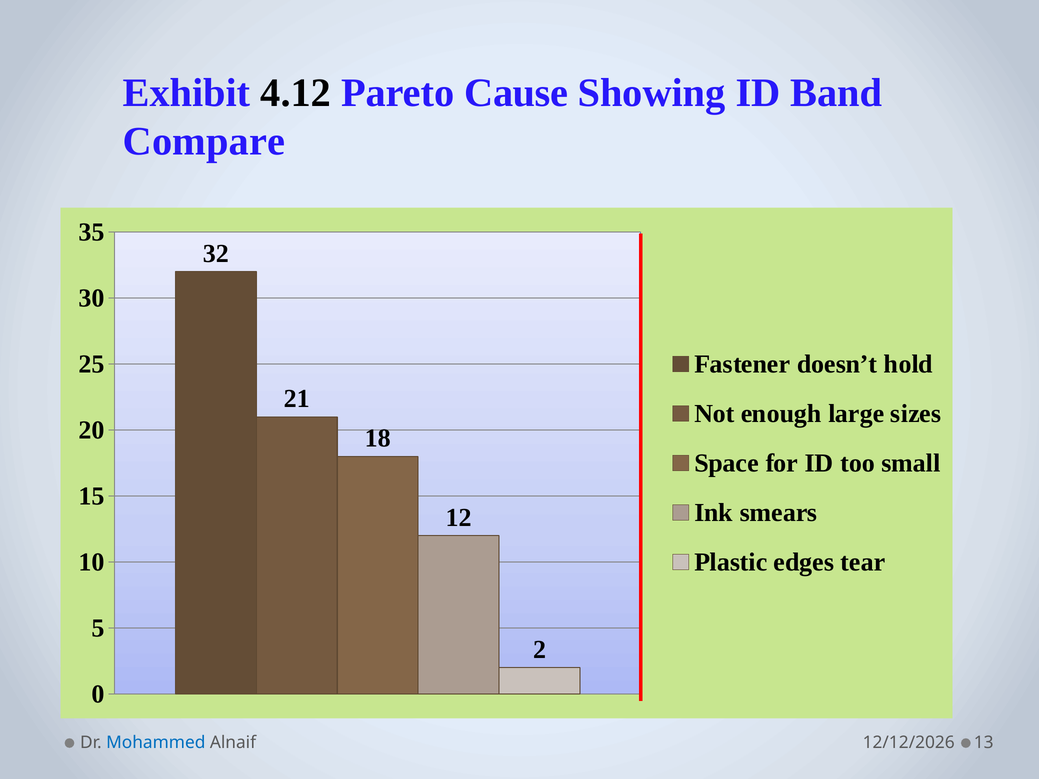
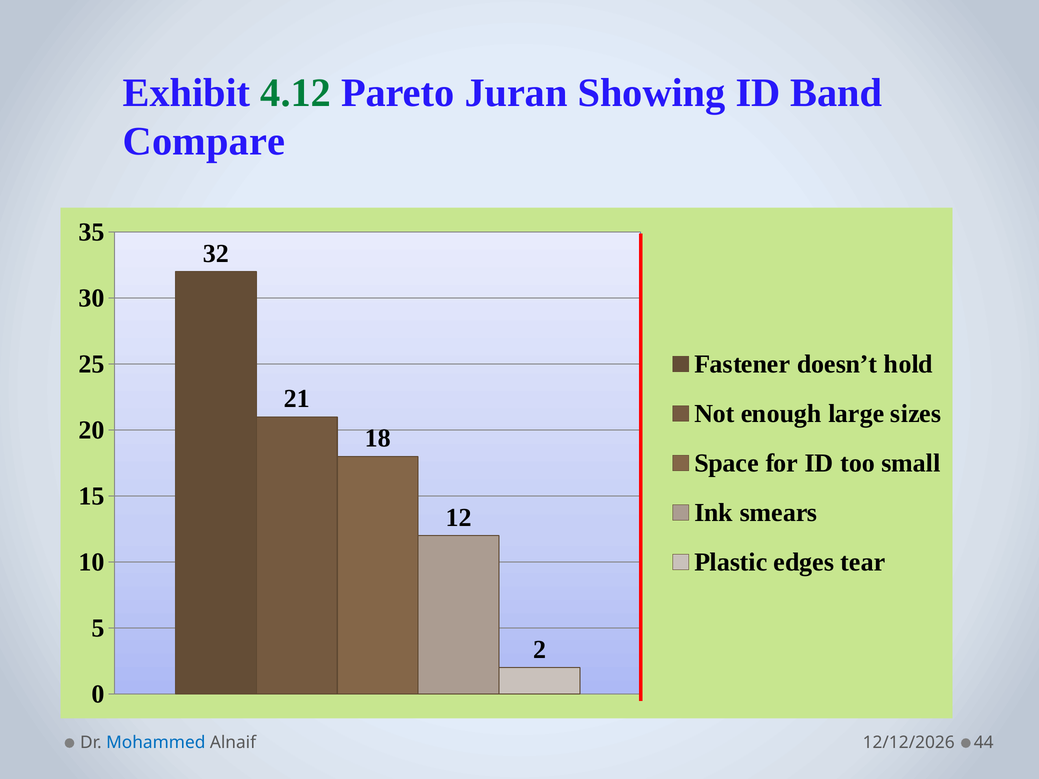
4.12 colour: black -> green (296, 93)
Cause: Cause -> Juran (516, 93)
13: 13 -> 44 (984, 743)
